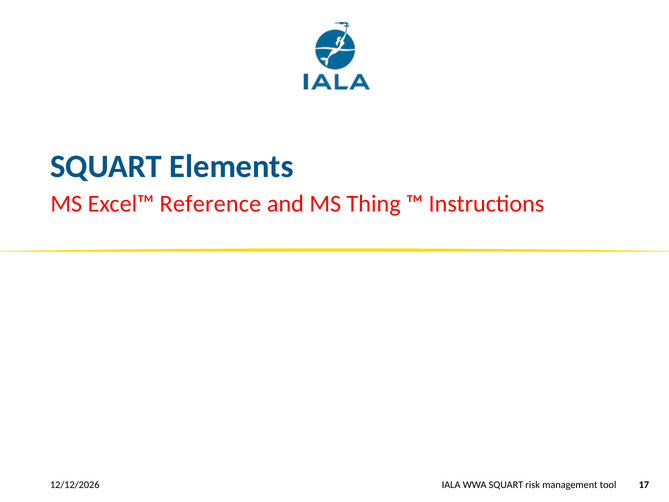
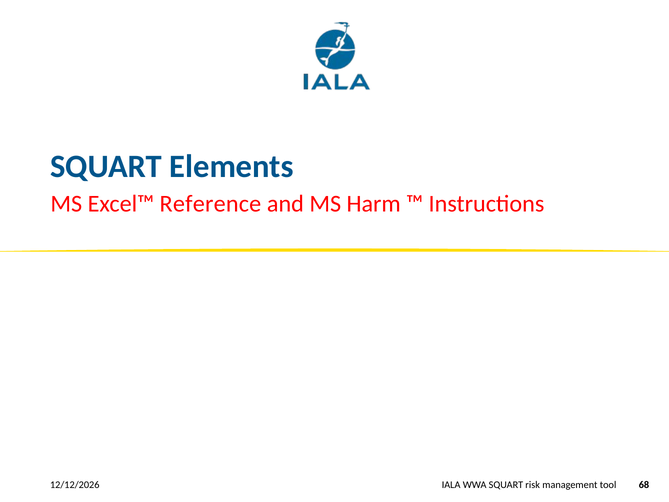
Thing: Thing -> Harm (374, 203)
17: 17 -> 68 (644, 485)
